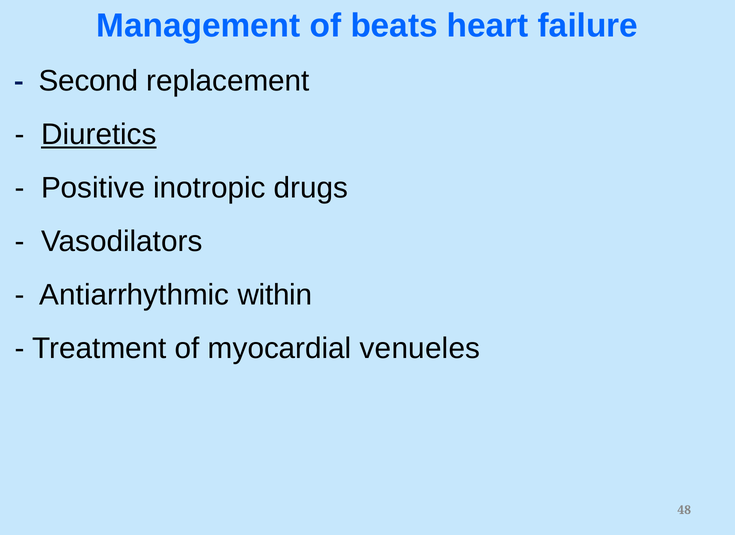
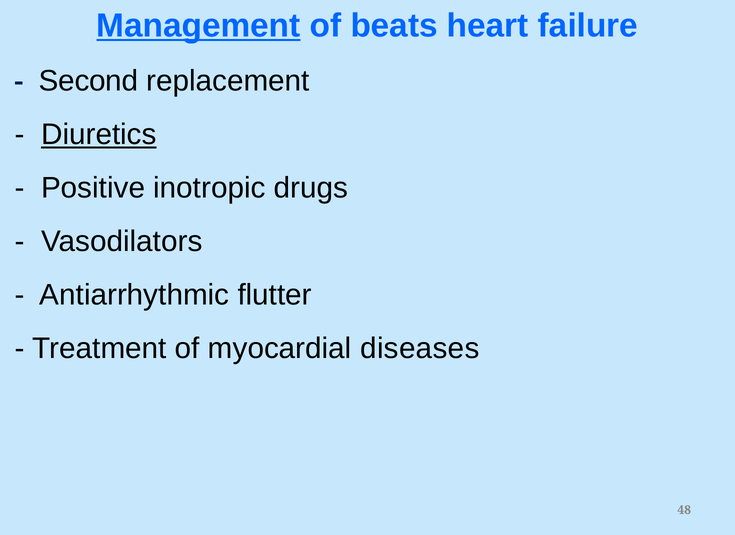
Management underline: none -> present (198, 26)
within: within -> flutter (275, 295)
venueles: venueles -> diseases (420, 348)
